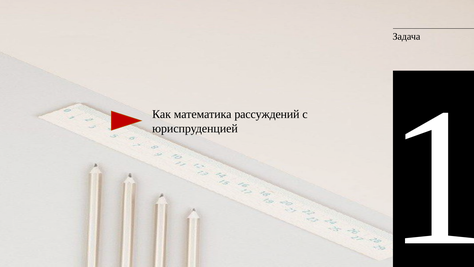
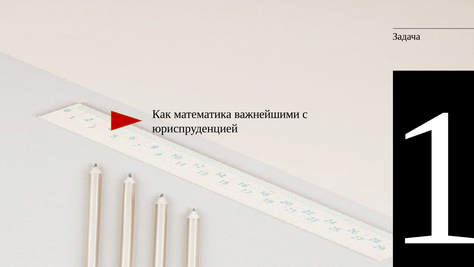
рассуждений: рассуждений -> важнейшими (267, 114)
